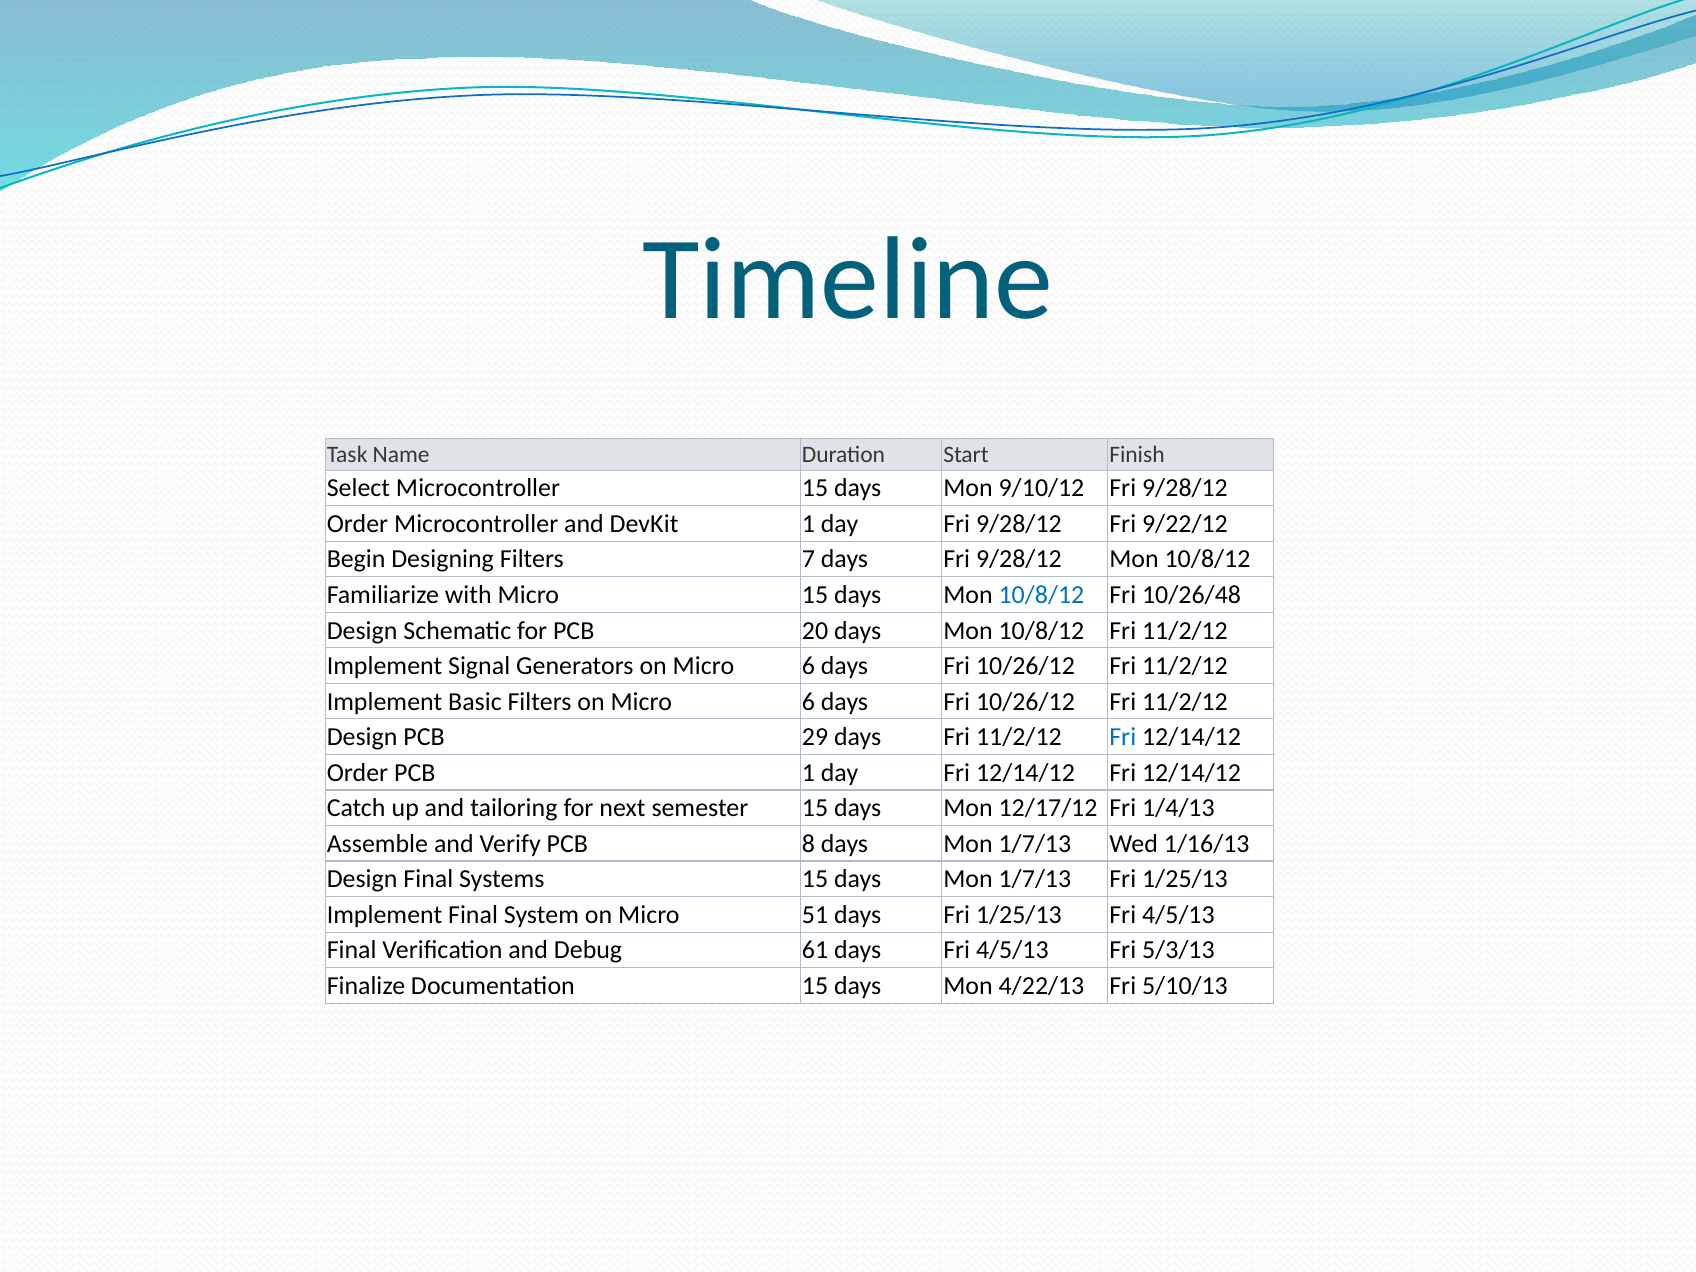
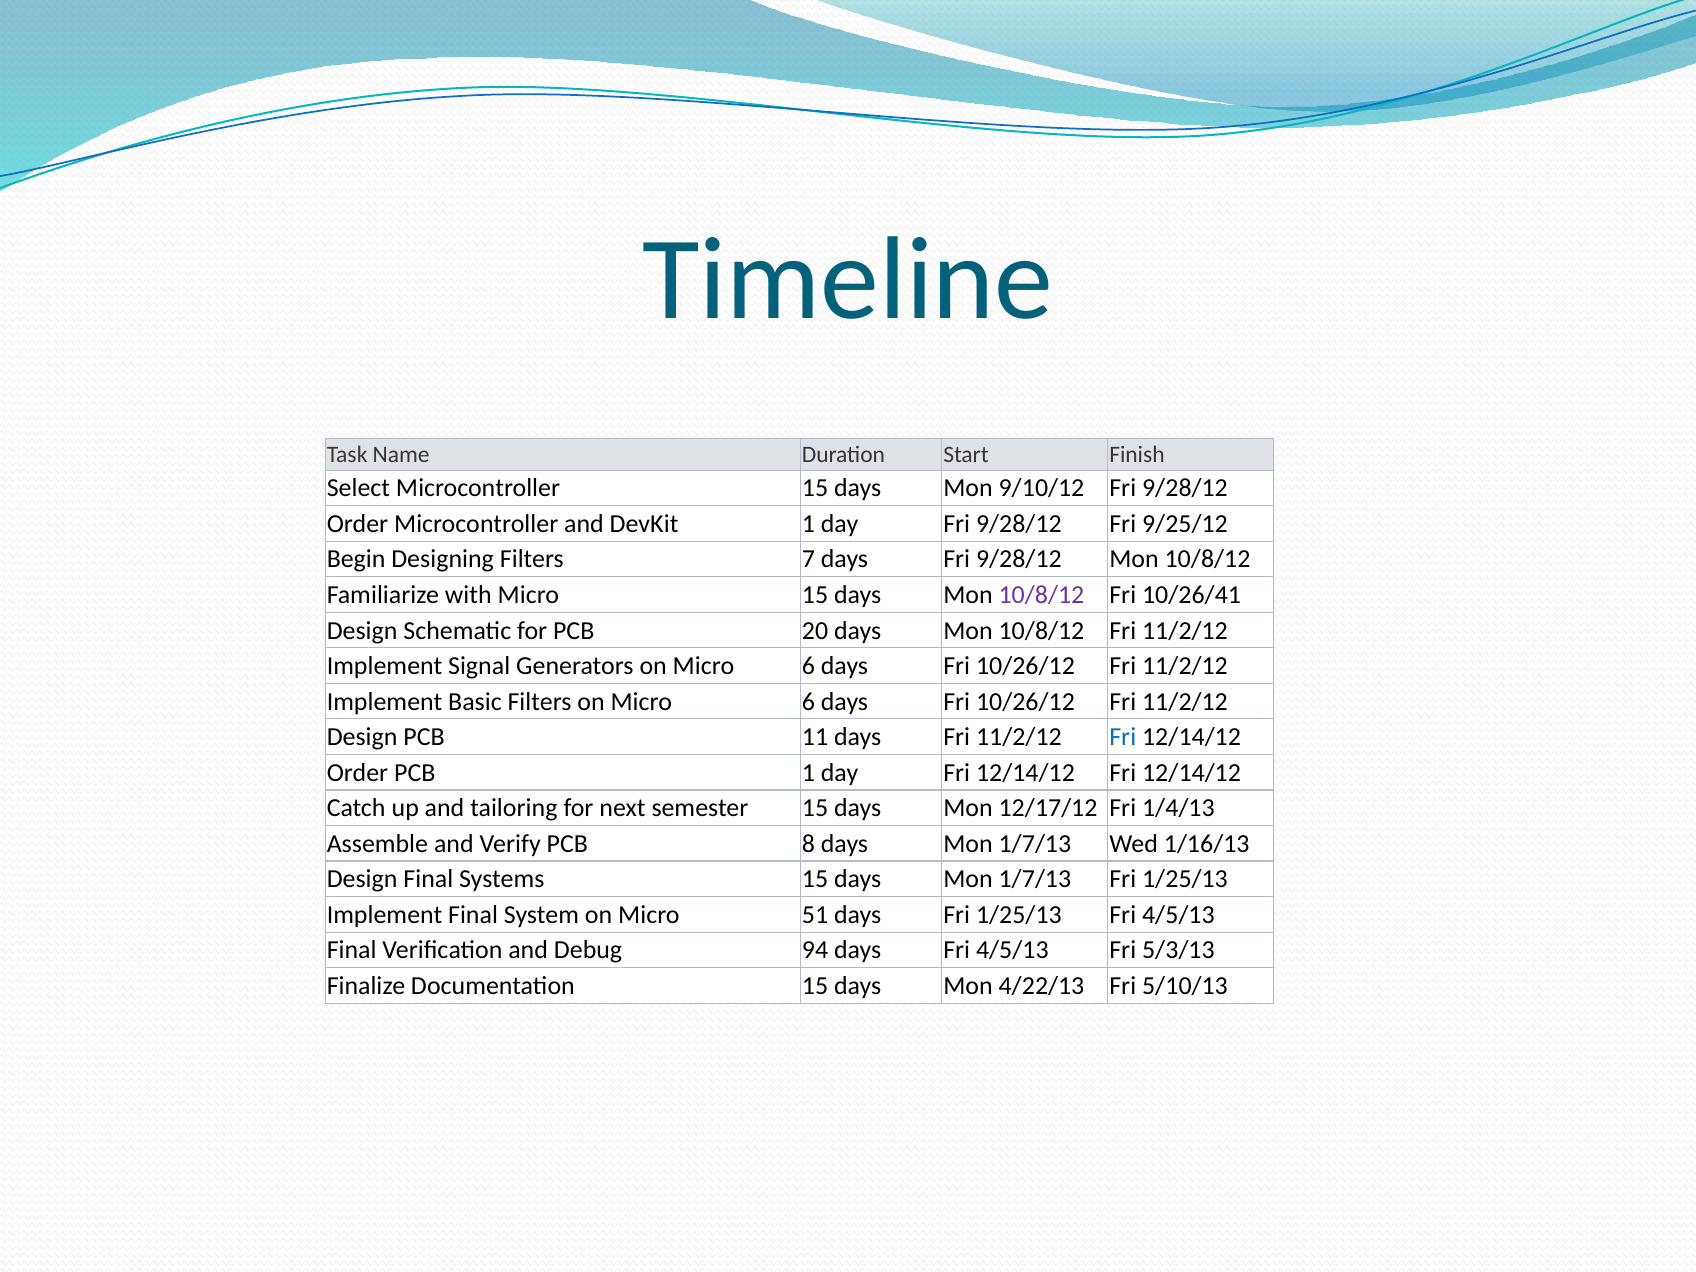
9/22/12: 9/22/12 -> 9/25/12 (1185, 524)
10/8/12 colour: blue -> purple (1041, 595)
10/26/48: 10/26/48 -> 10/26/41 (1192, 595)
29: 29 -> 11 (815, 737)
61: 61 -> 94 (815, 950)
